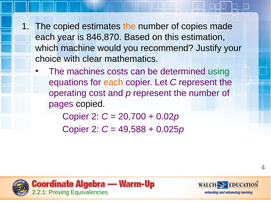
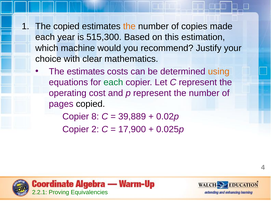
846,870: 846,870 -> 515,300 (104, 37)
The machines: machines -> estimates (86, 72)
using colour: green -> orange (219, 72)
each colour: orange -> green (113, 82)
2: 2 -> 8 (95, 117)
20,700: 20,700 -> 39,889 (132, 117)
49,588: 49,588 -> 17,900 (132, 129)
